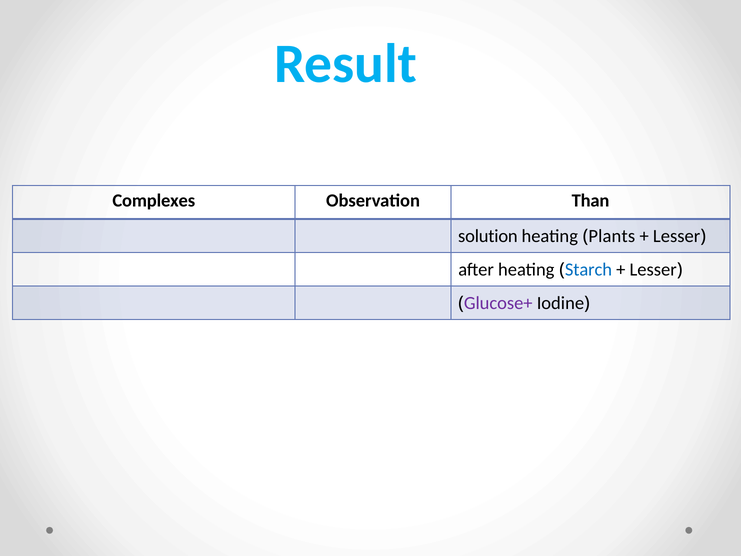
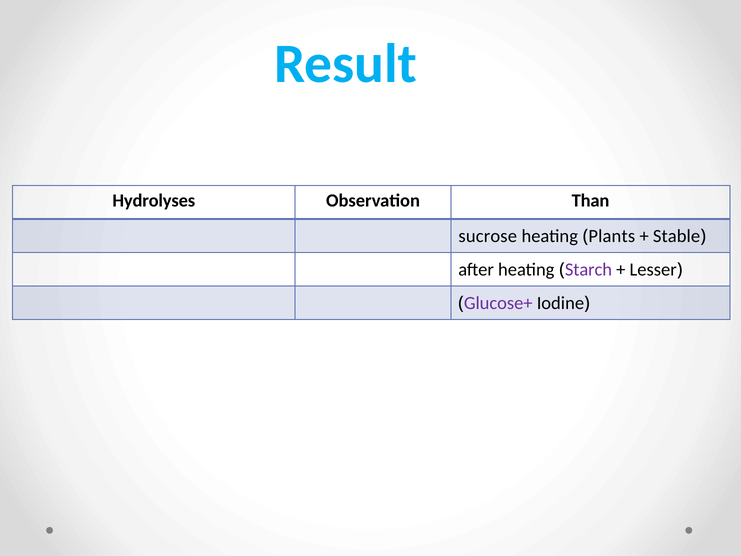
Complexes: Complexes -> Hydrolyses (154, 200)
solution: solution -> sucrose (488, 236)
Lesser: Lesser -> Stable (677, 236)
Starch colour: blue -> purple (588, 270)
